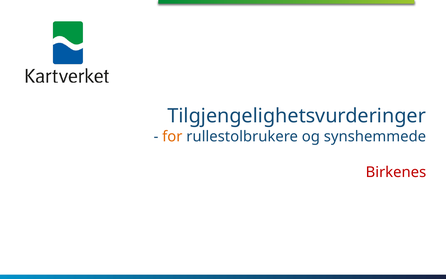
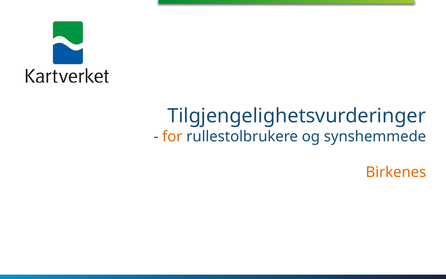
Birkenes colour: red -> orange (396, 172)
